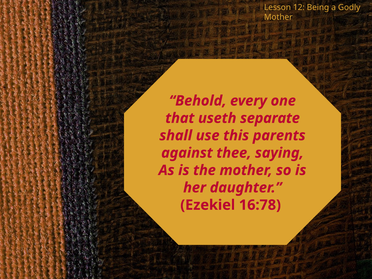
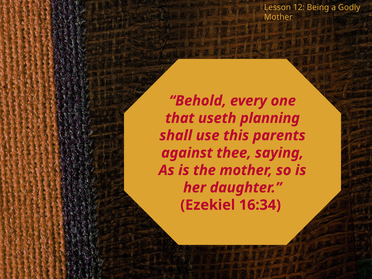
separate: separate -> planning (270, 118)
16:78: 16:78 -> 16:34 (260, 205)
